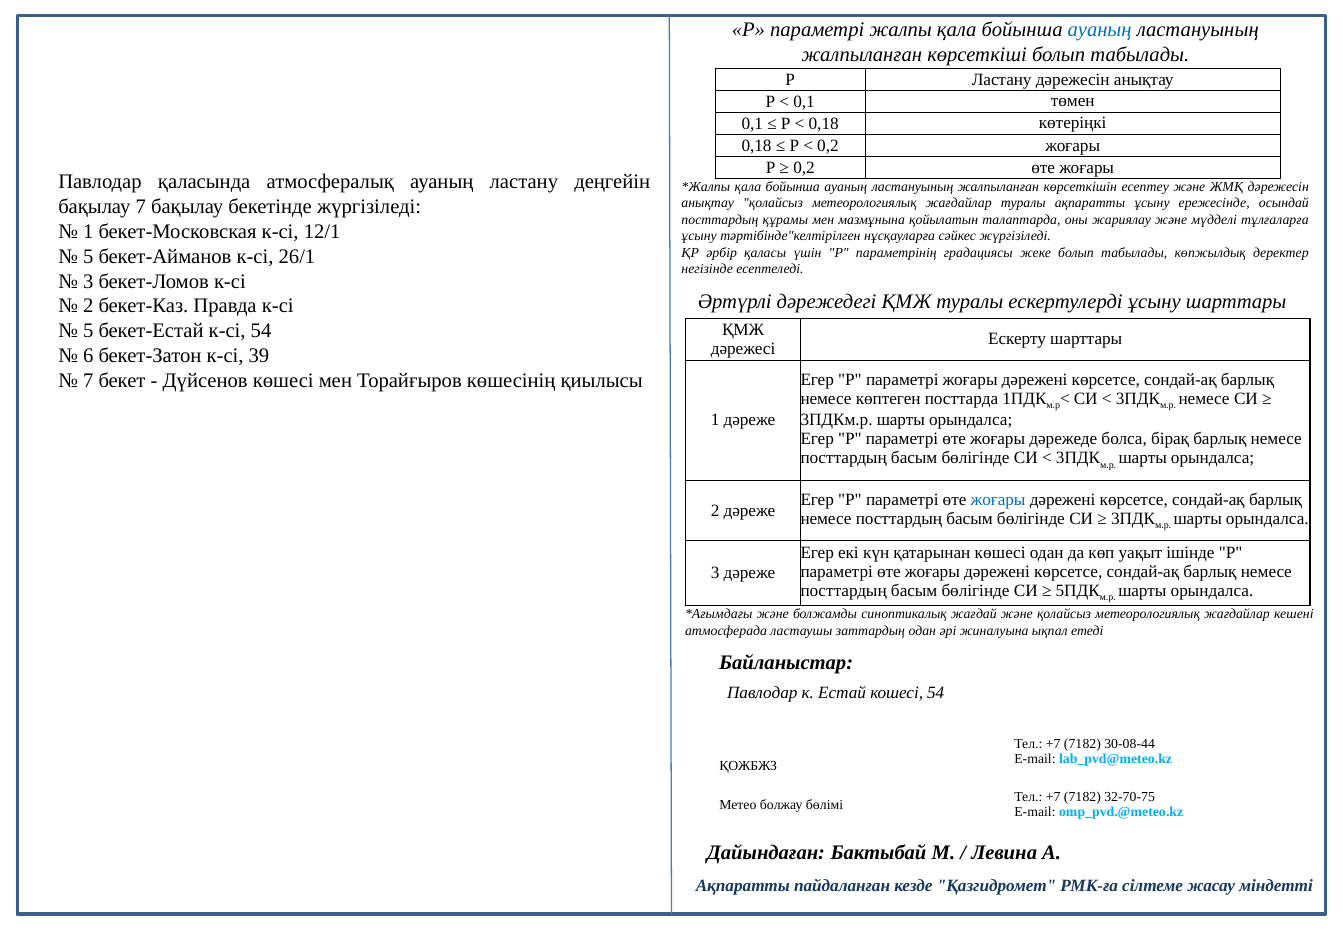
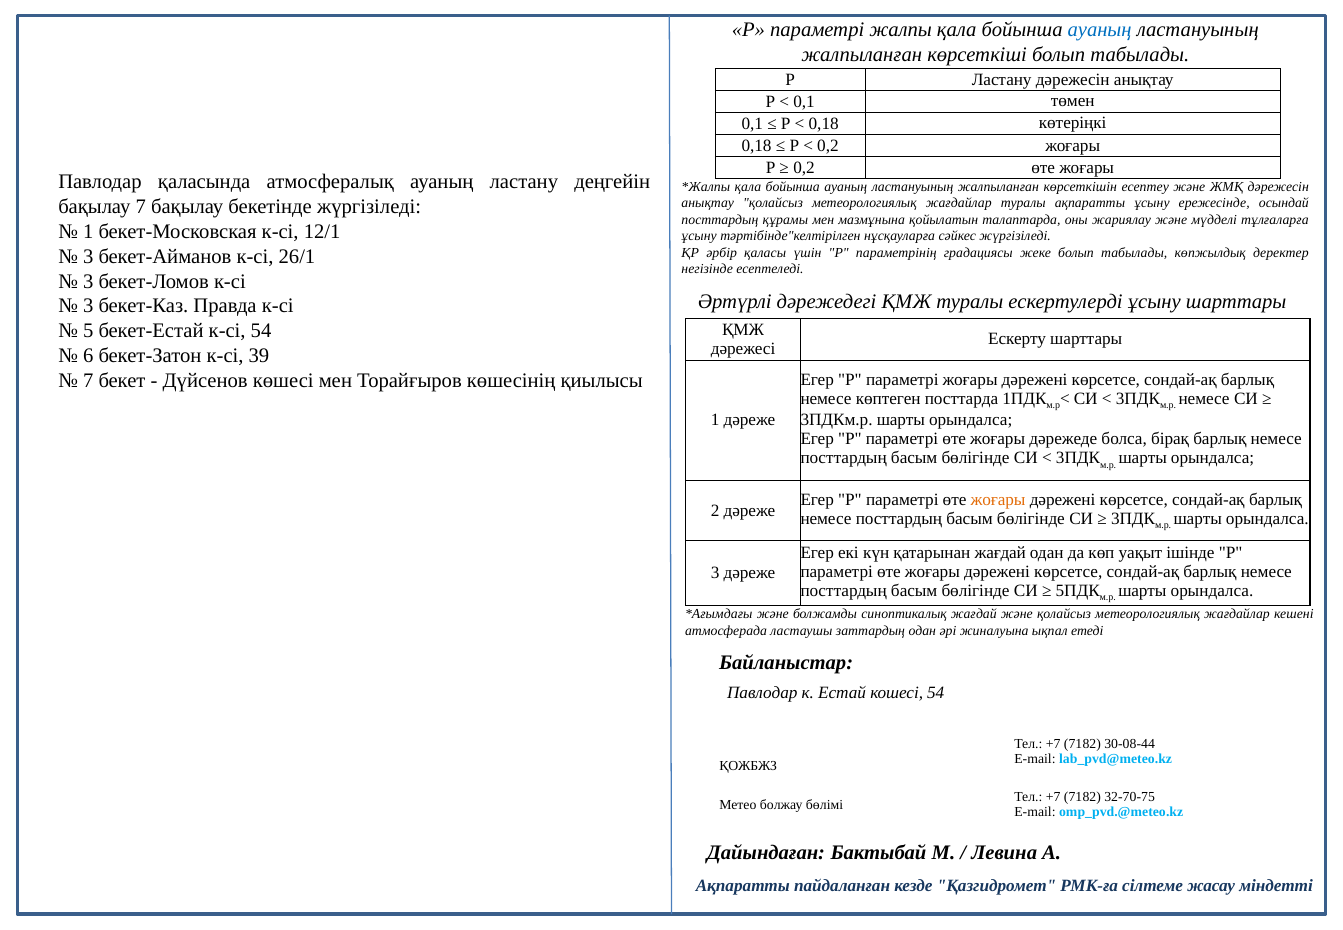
5: 5 -> 3 (88, 256)
2: 2 -> 3 (88, 306)
жоғары colour: blue -> orange (998, 499)
қатарынан көшесі: көшесі -> жағдай (1000, 553)
